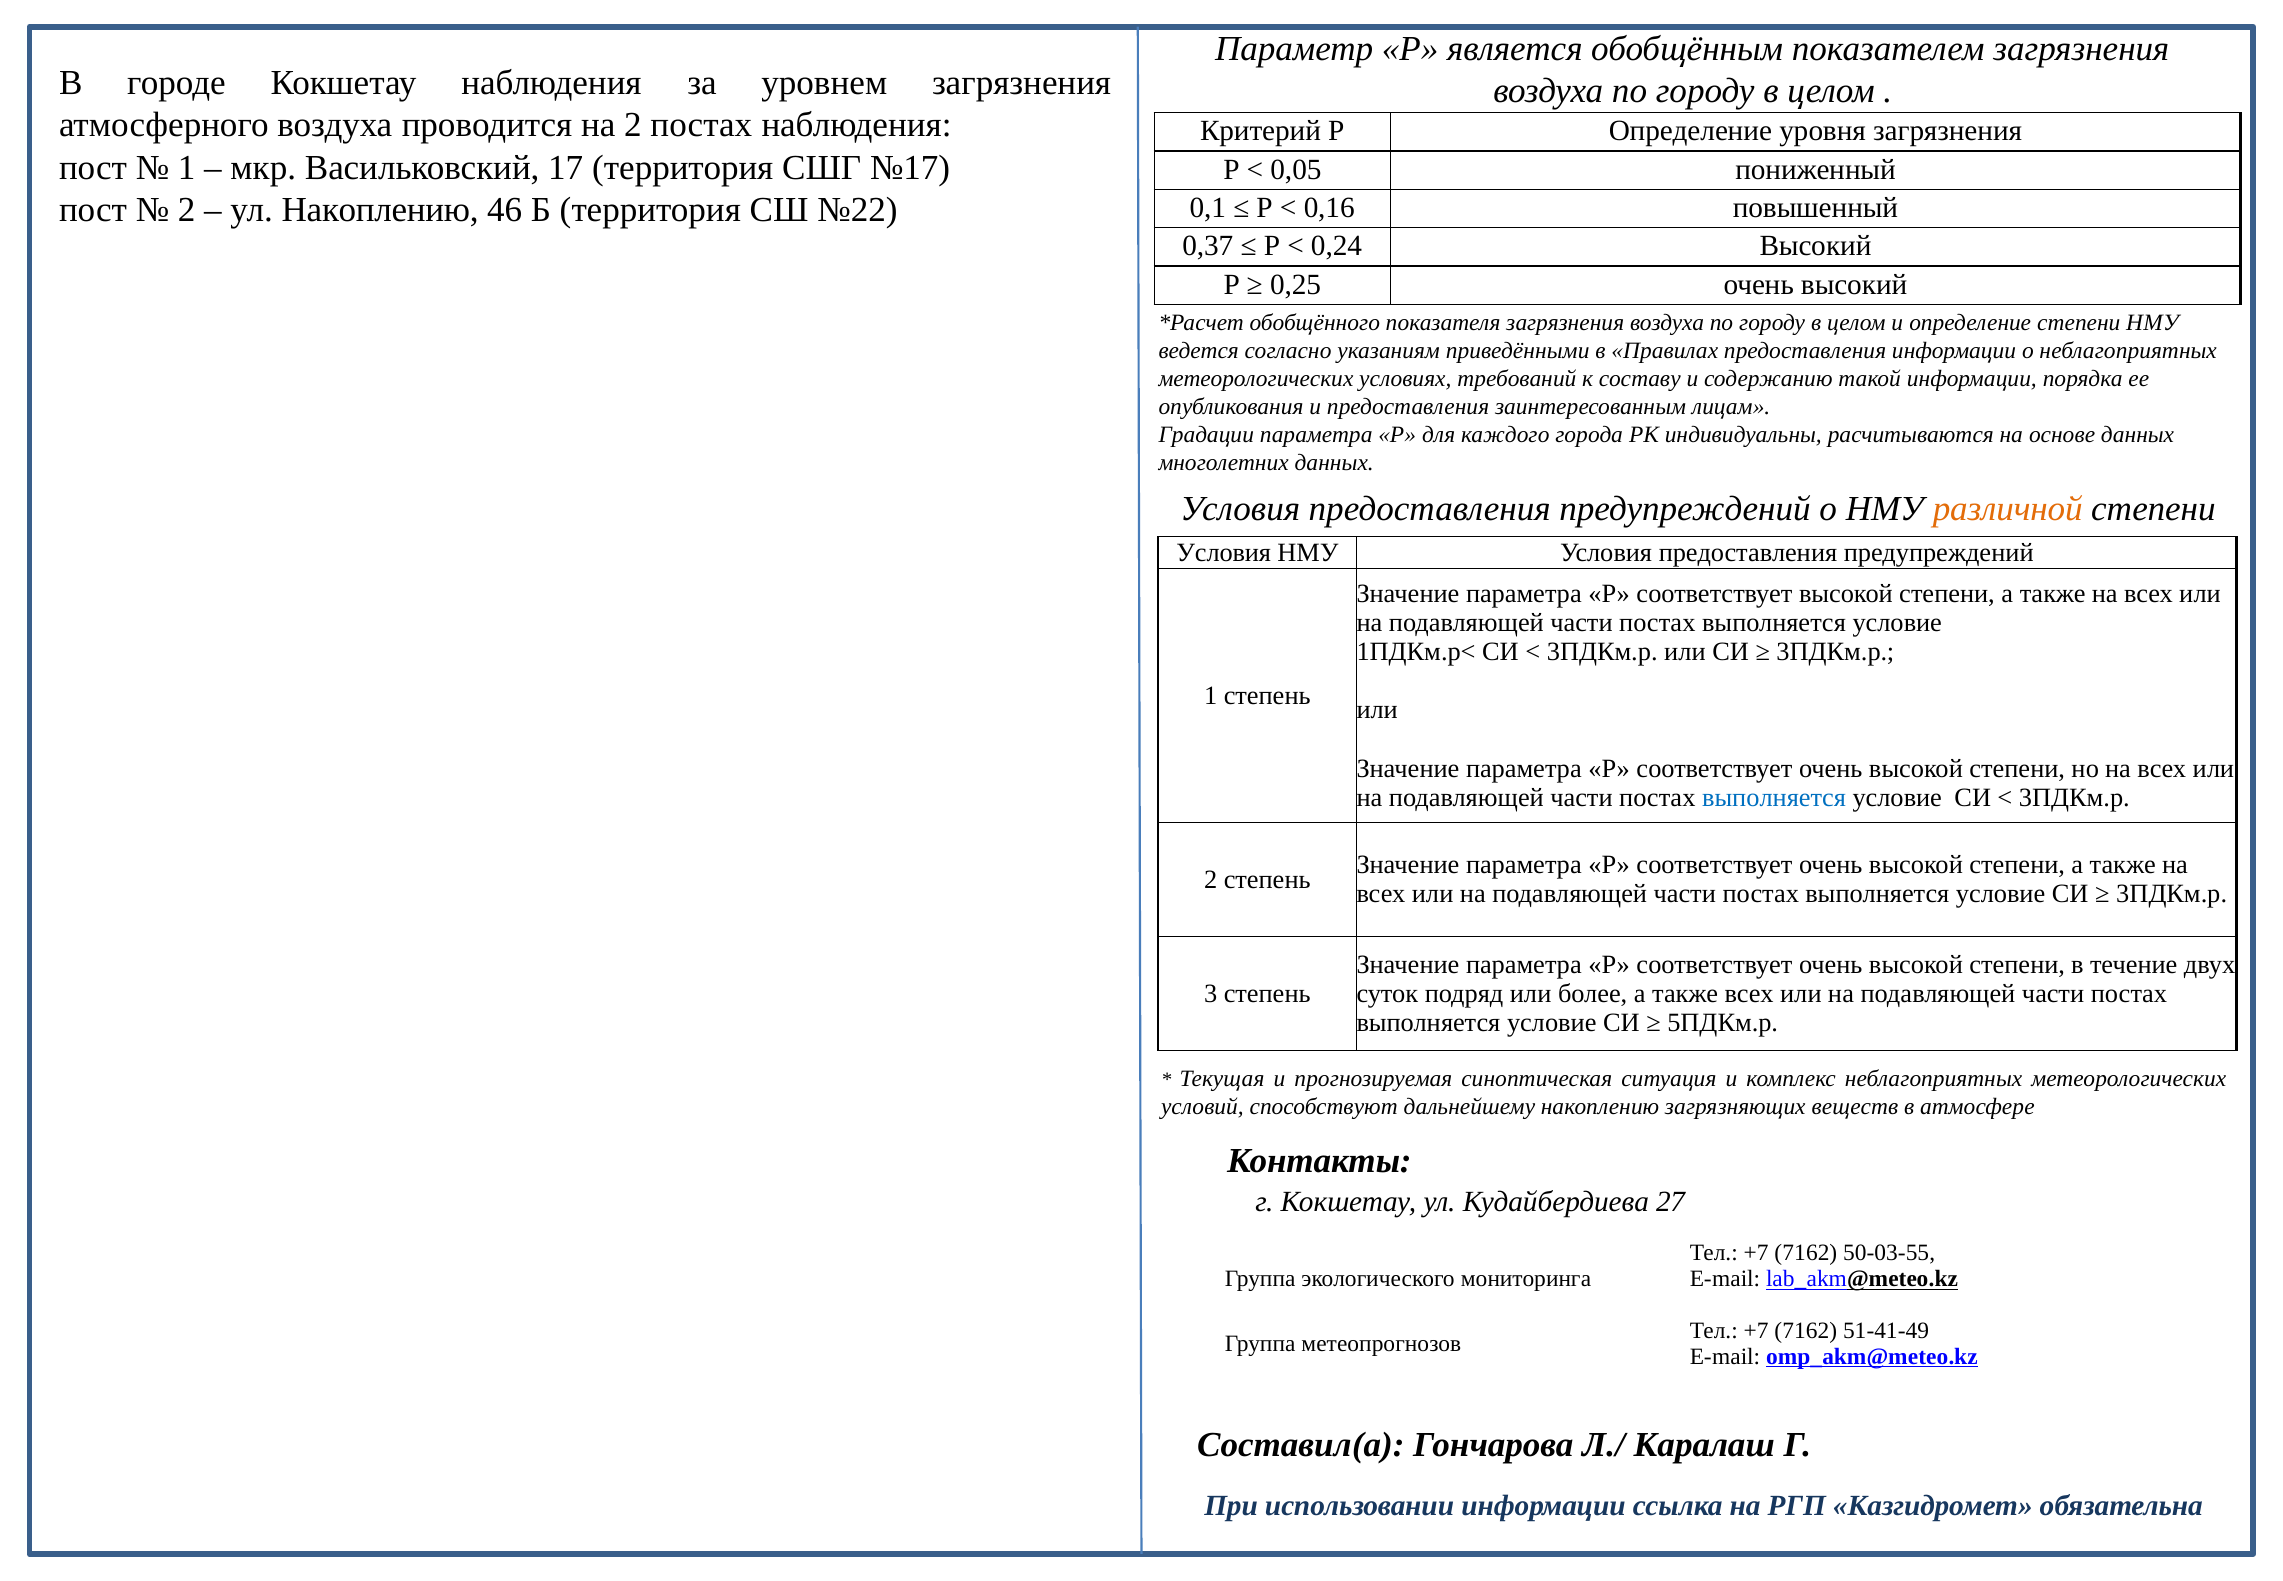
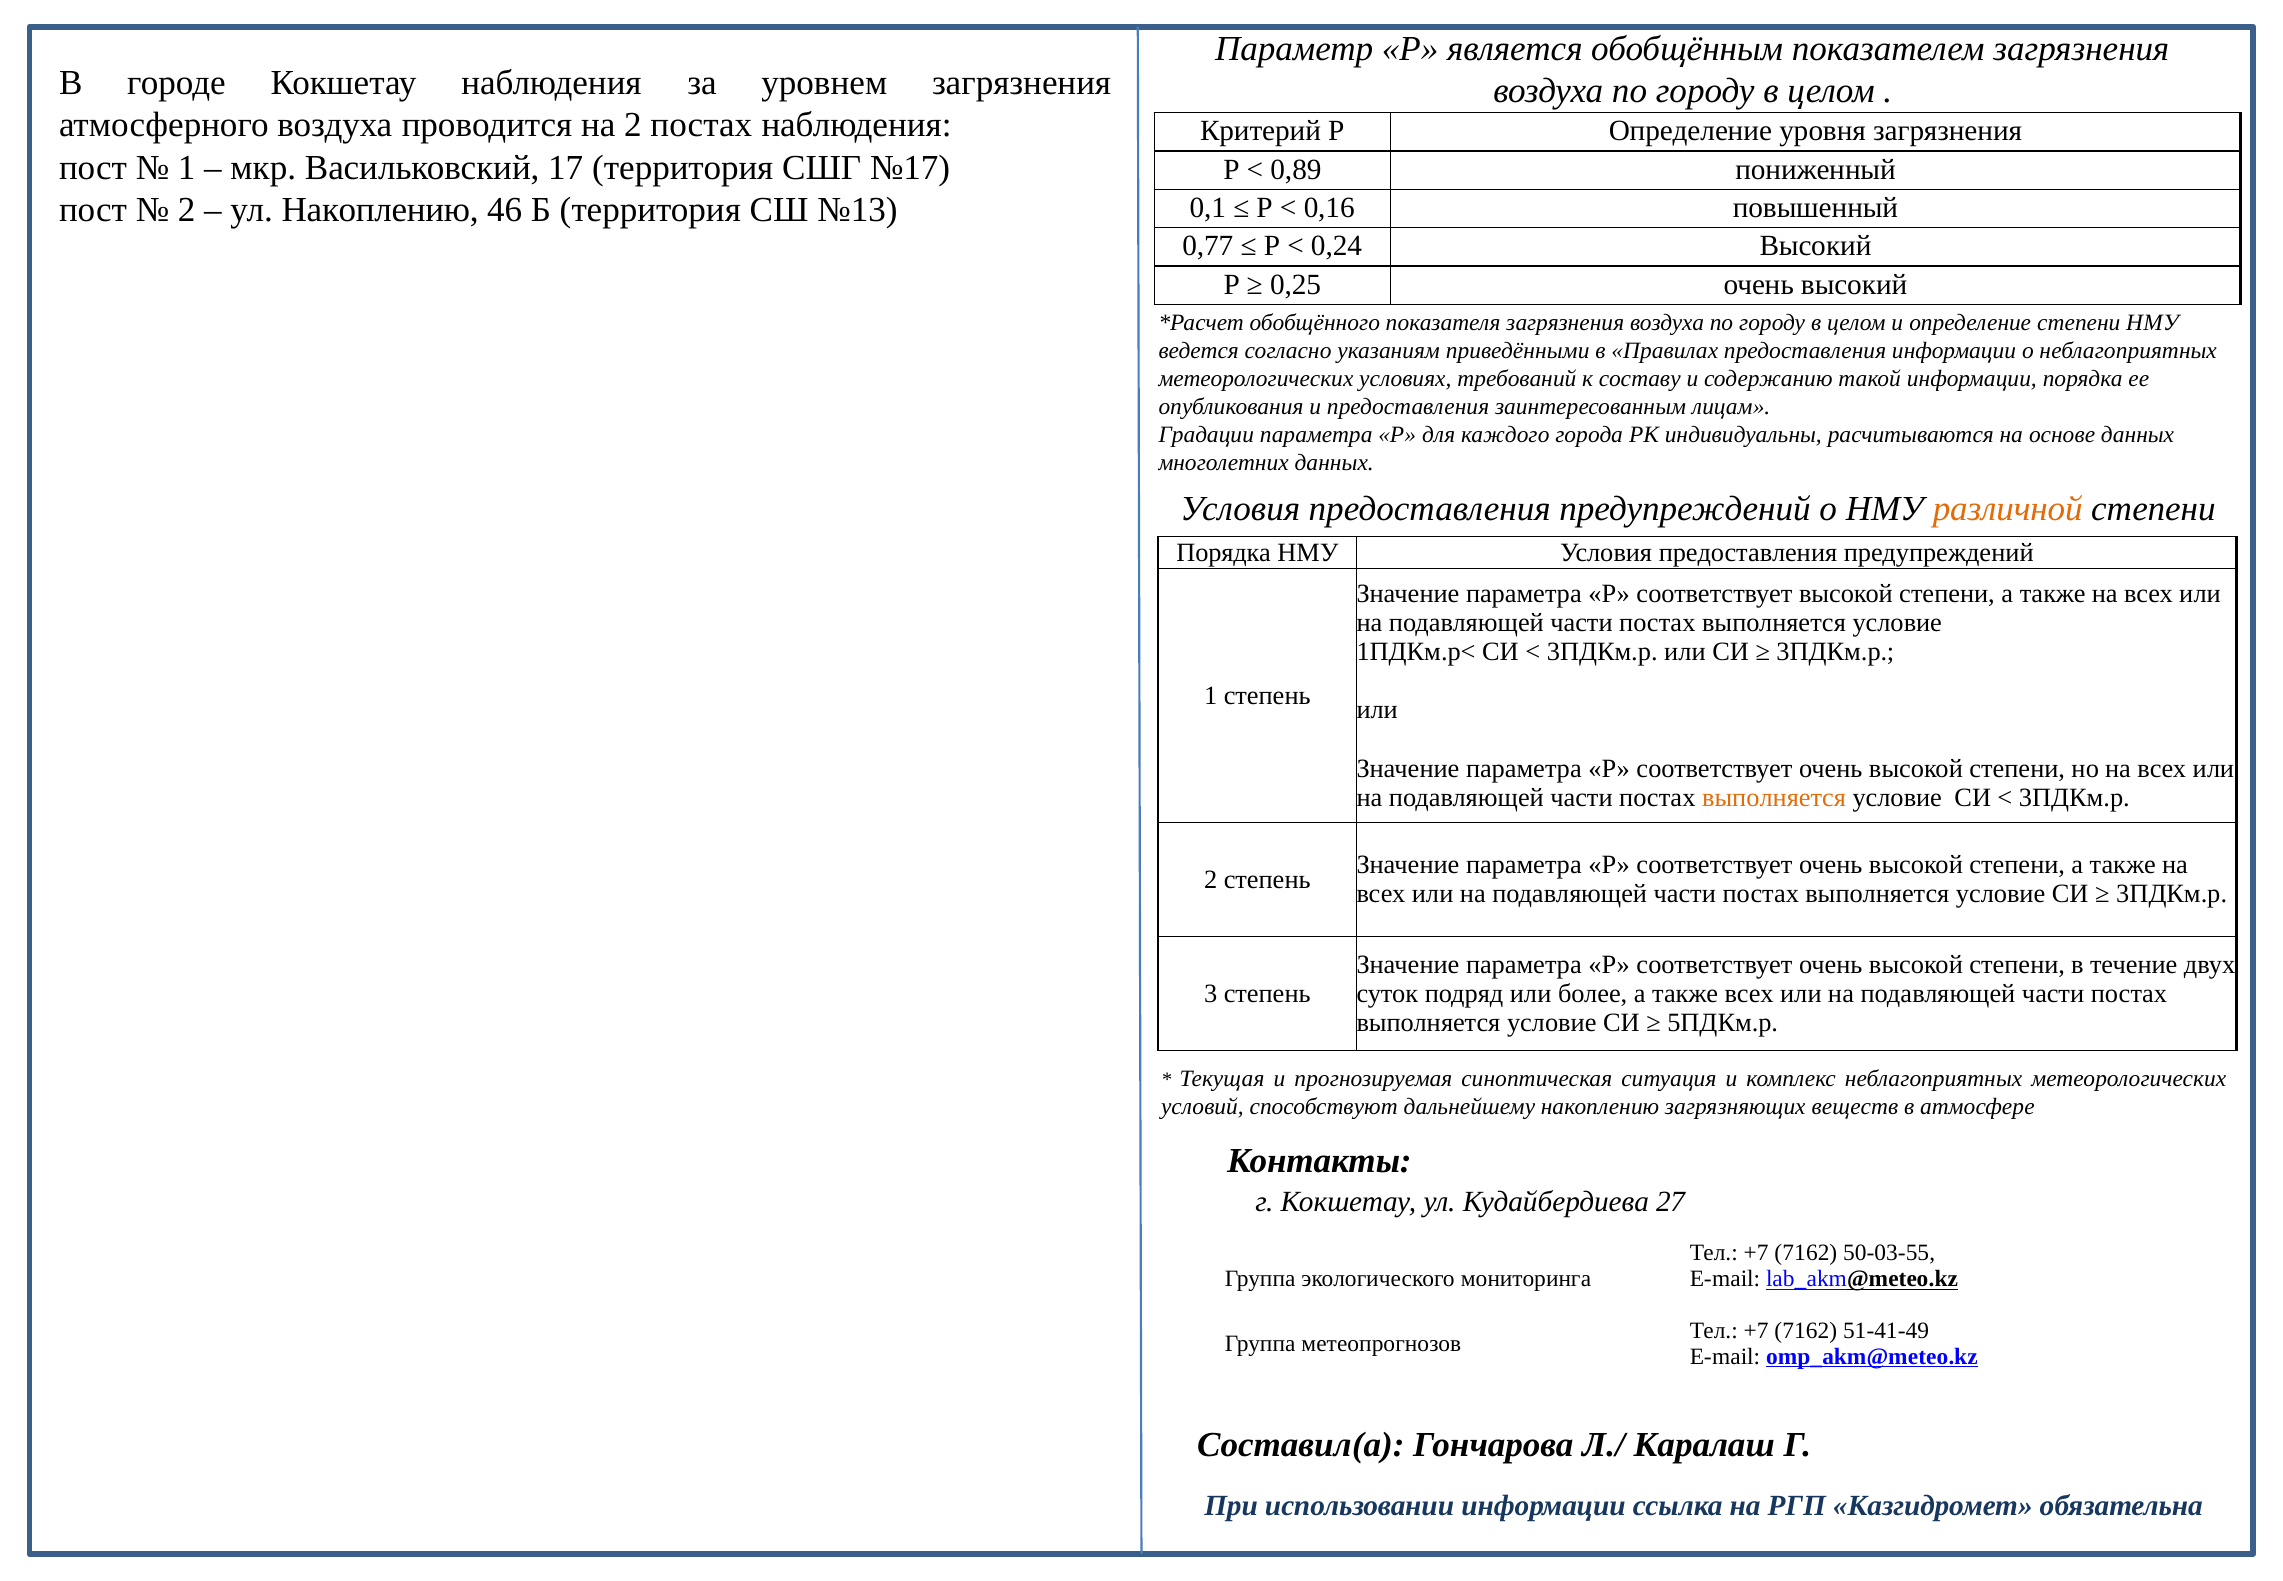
0,05: 0,05 -> 0,89 (1296, 170)
№22: №22 -> №13 (857, 210)
0,37: 0,37 -> 0,77 (1208, 246)
Условия: Условия -> Порядка (1224, 553)
выполняется colour: blue -> orange (1774, 798)
